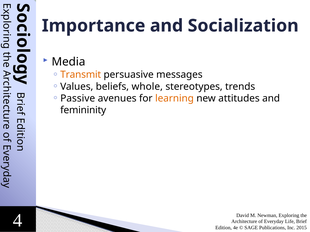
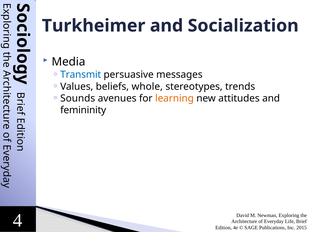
Importance: Importance -> Turkheimer (94, 26)
Transmit colour: orange -> blue (81, 75)
Passive: Passive -> Sounds (78, 99)
